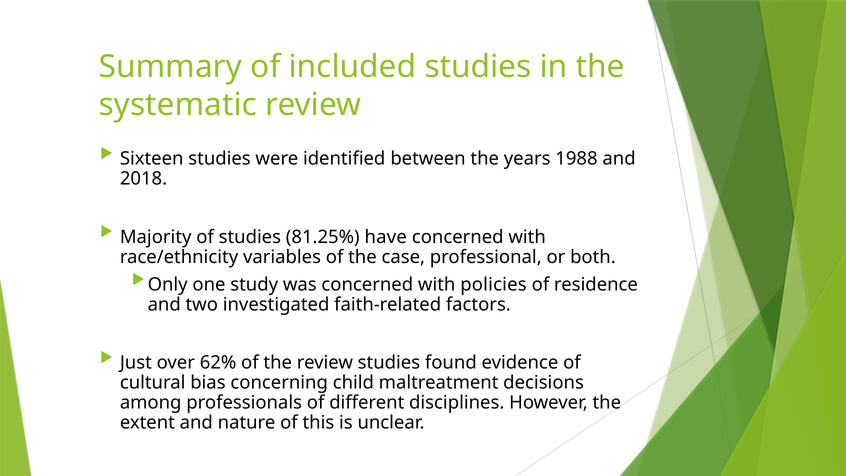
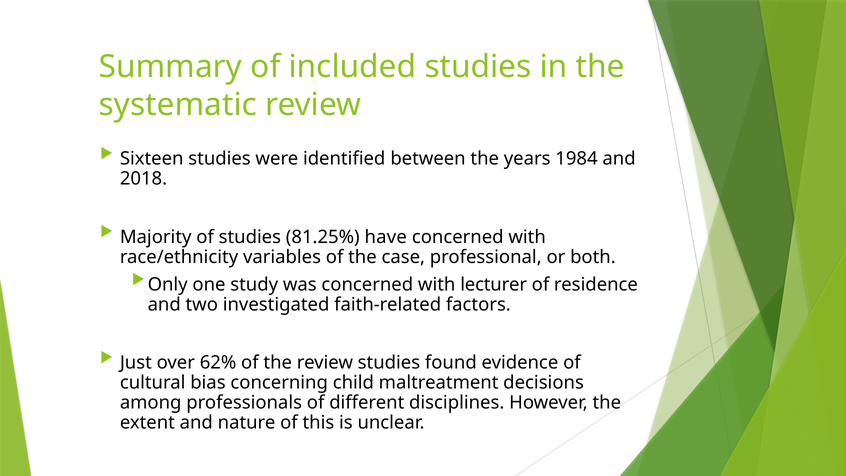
1988: 1988 -> 1984 (576, 159)
policies: policies -> lecturer (494, 285)
